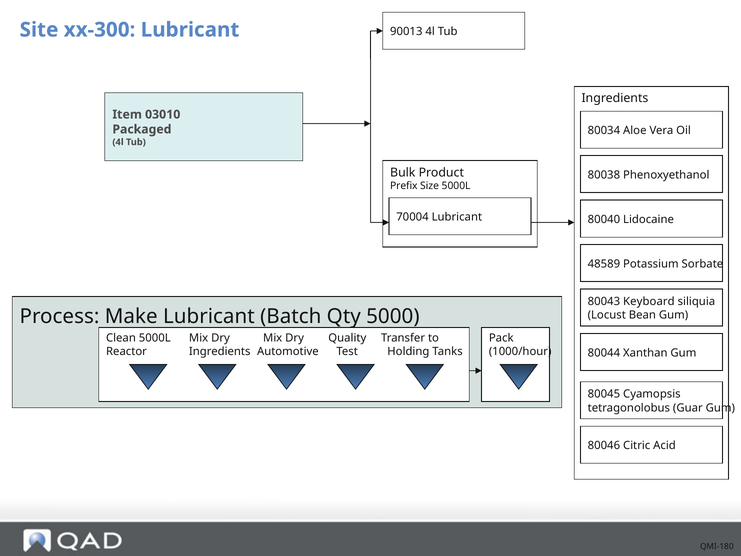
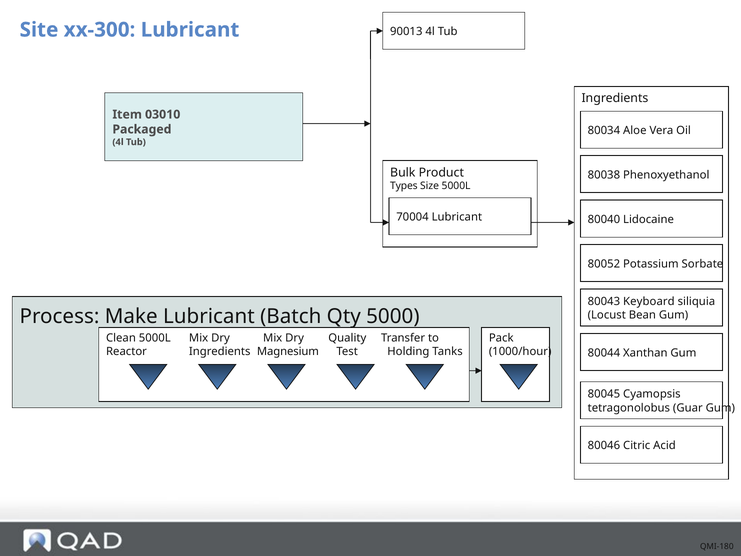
Prefix: Prefix -> Types (404, 186)
48589: 48589 -> 80052 (604, 264)
Automotive: Automotive -> Magnesium (288, 351)
